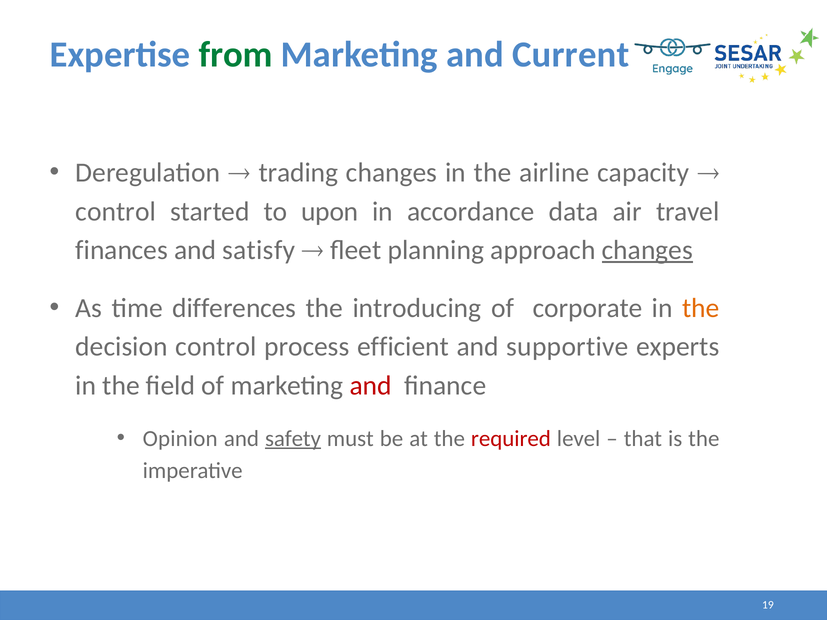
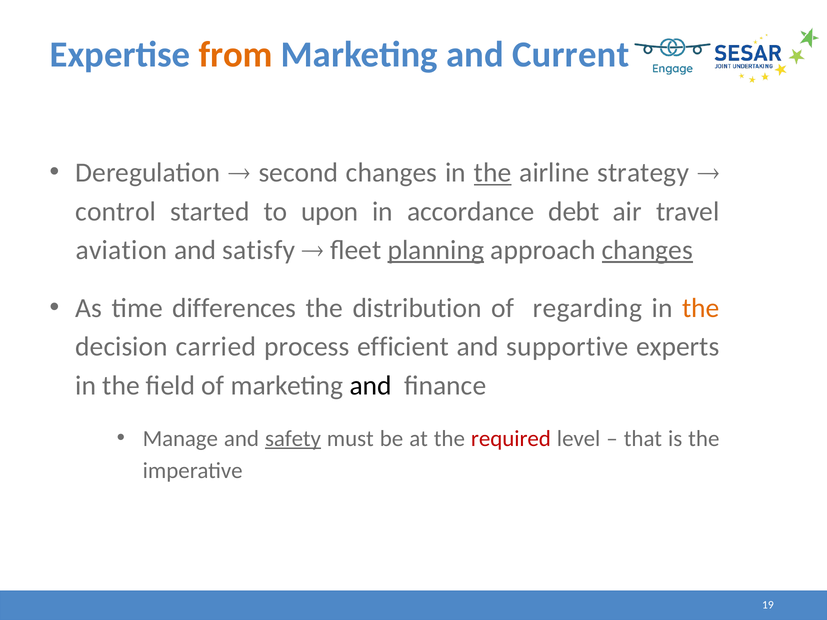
from colour: green -> orange (236, 55)
trading: trading -> second (298, 173)
the underline: none -> present (493, 173)
capacity: capacity -> strategy (643, 173)
data: data -> debt (574, 212)
finances: finances -> aviation (121, 250)
planning underline: none -> present (436, 250)
introducing: introducing -> distribution (417, 308)
corporate: corporate -> regarding (588, 308)
decision control: control -> carried (216, 347)
and colour: red -> black (371, 386)
Opinion: Opinion -> Manage (180, 439)
